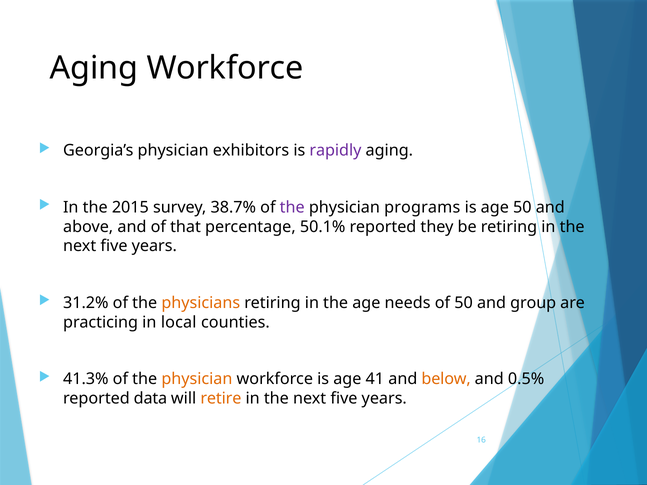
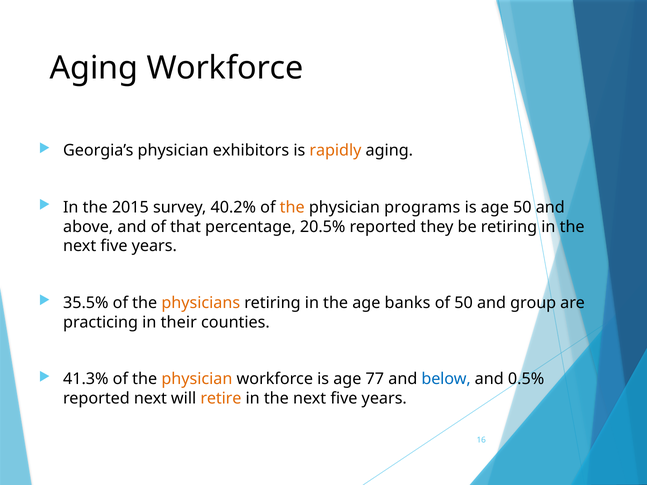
rapidly colour: purple -> orange (335, 151)
38.7%: 38.7% -> 40.2% (233, 207)
the colour: purple -> orange (292, 207)
50.1%: 50.1% -> 20.5% (323, 227)
31.2%: 31.2% -> 35.5% (86, 303)
needs: needs -> banks (408, 303)
local: local -> their (179, 322)
41: 41 -> 77 (375, 379)
below colour: orange -> blue (446, 379)
reported data: data -> next (150, 399)
